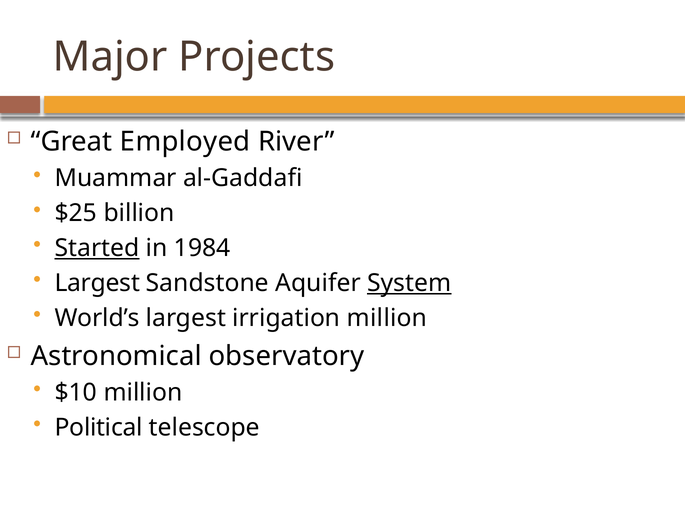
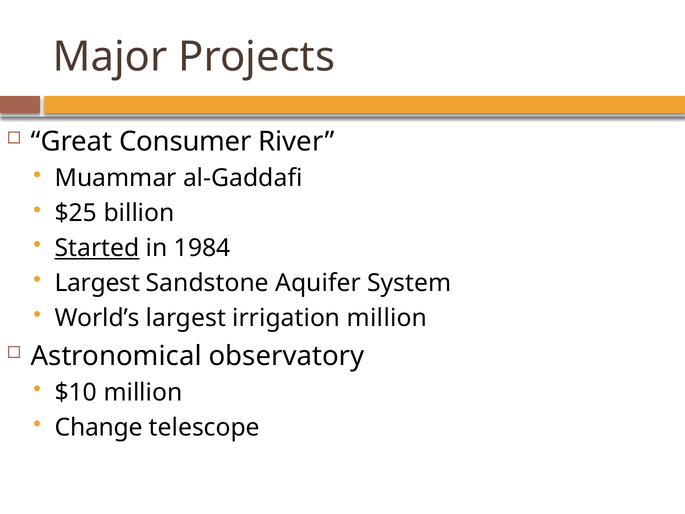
Employed: Employed -> Consumer (185, 142)
System underline: present -> none (409, 283)
Political: Political -> Change (99, 427)
